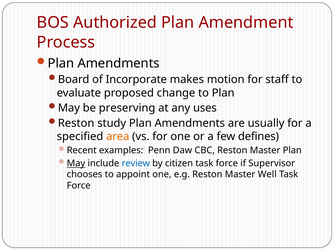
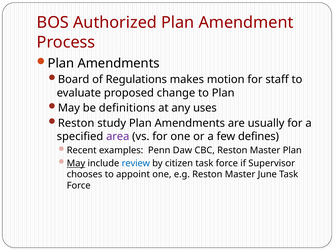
Incorporate: Incorporate -> Regulations (136, 79)
preserving: preserving -> definitions (127, 108)
area colour: orange -> purple (118, 136)
Well: Well -> June (267, 174)
